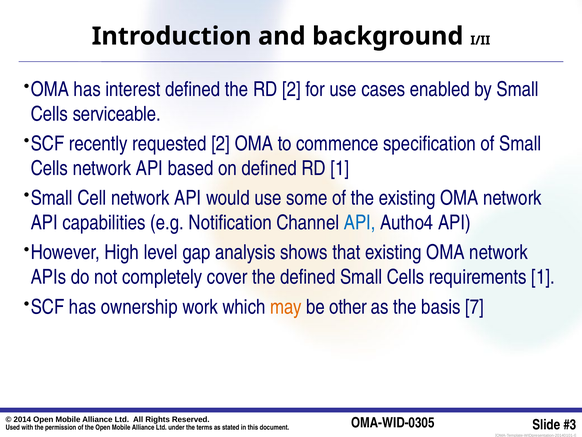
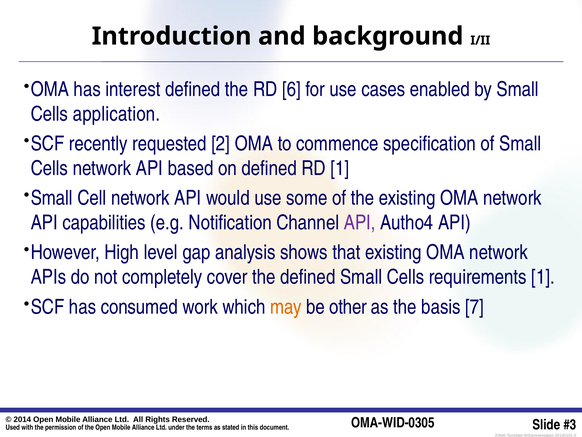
RD 2: 2 -> 6 (291, 89)
serviceable: serviceable -> application (117, 114)
API colour: blue -> purple (360, 223)
ownership: ownership -> consumed (139, 307)
